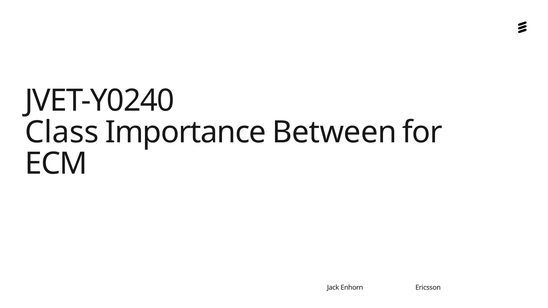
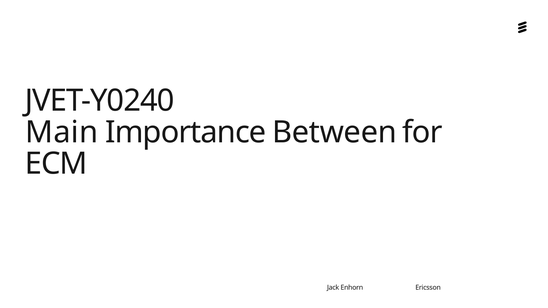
Class: Class -> Main (62, 132)
